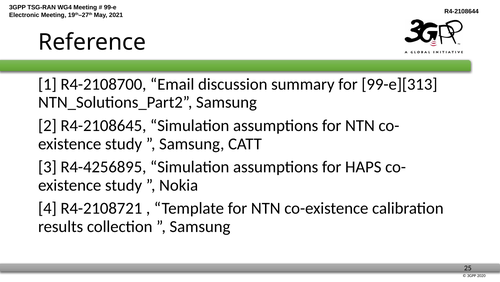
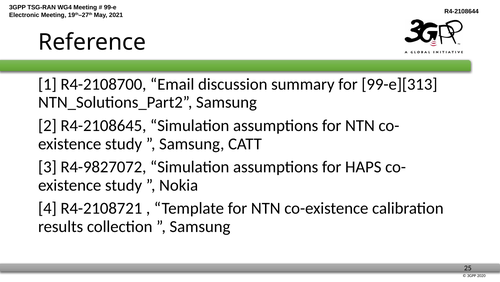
R4-4256895: R4-4256895 -> R4-9827072 (103, 167)
